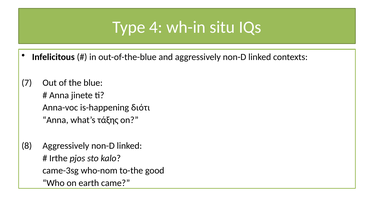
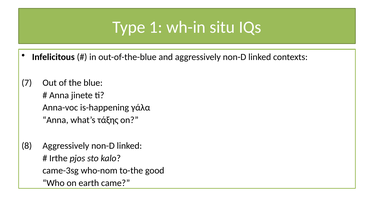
4: 4 -> 1 (156, 27)
διότι: διότι -> γάλα (141, 107)
